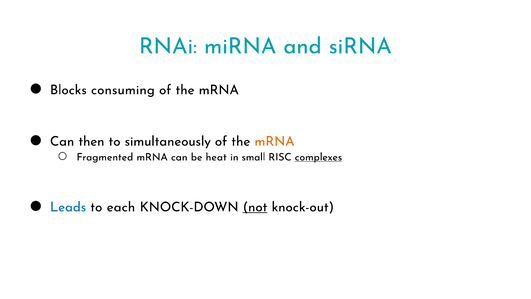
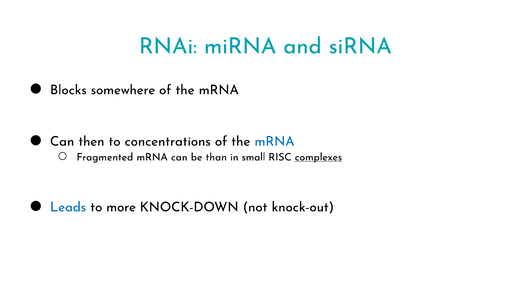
consuming: consuming -> somewhere (123, 90)
simultaneously: simultaneously -> concentrations (168, 141)
mRNA colour: orange -> blue (275, 141)
heat: heat -> than (216, 157)
each: each -> more (121, 207)
not underline: present -> none (255, 207)
